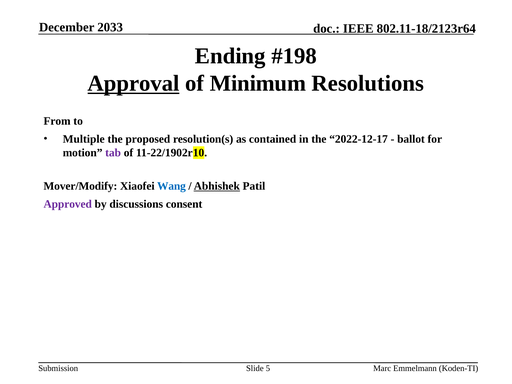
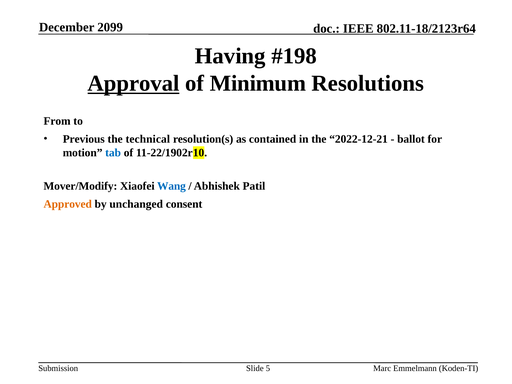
2033: 2033 -> 2099 (110, 27)
Ending: Ending -> Having (230, 56)
Multiple: Multiple -> Previous (84, 139)
proposed: proposed -> technical (148, 139)
2022-12-17: 2022-12-17 -> 2022-12-21 (359, 139)
tab colour: purple -> blue (113, 153)
Abhishek underline: present -> none (217, 186)
Approved colour: purple -> orange (68, 204)
discussions: discussions -> unchanged (136, 204)
